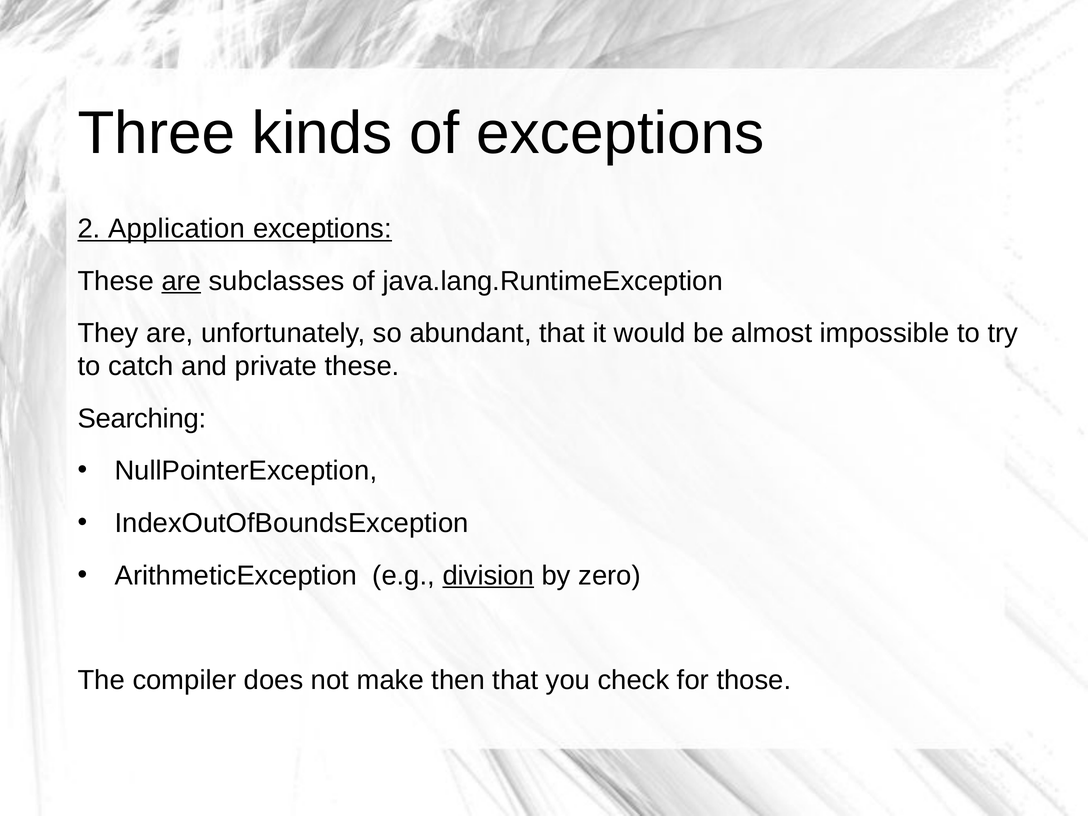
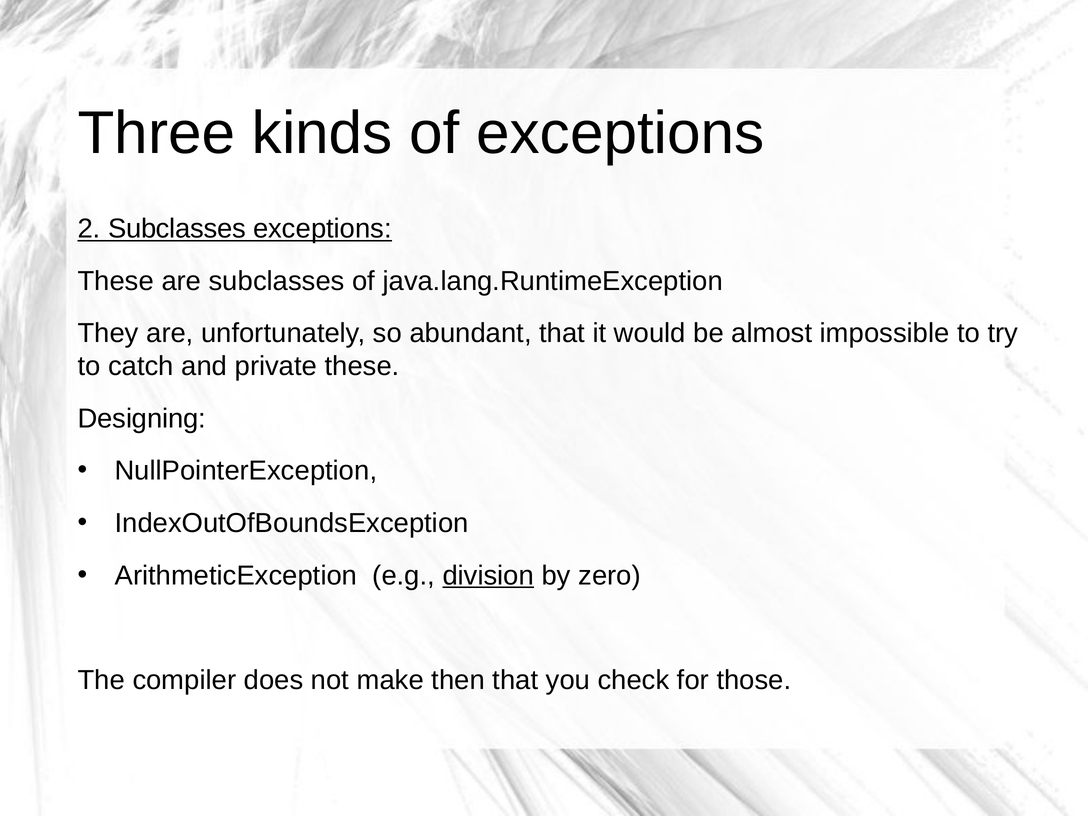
2 Application: Application -> Subclasses (177, 229)
are underline: present -> none (181, 281)
Searching: Searching -> Designing (142, 419)
